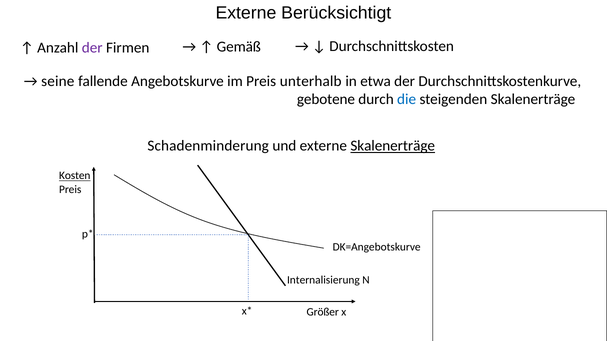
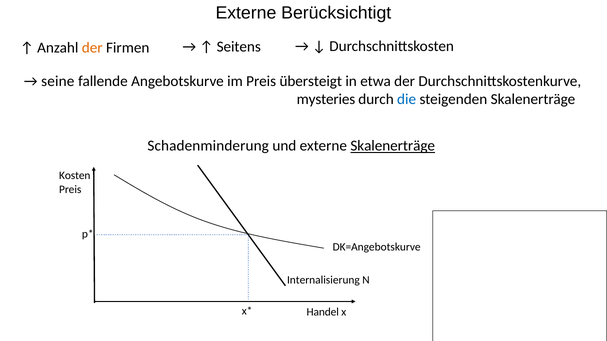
Gemäß: Gemäß -> Seitens (239, 47)
der colour: purple -> orange (92, 48)
unterhalb: unterhalb -> übersteigt (311, 81)
gebotene: gebotene -> mysteries (326, 99)
Kosten underline: present -> none (75, 176)
Größer: Größer -> Handel (323, 312)
